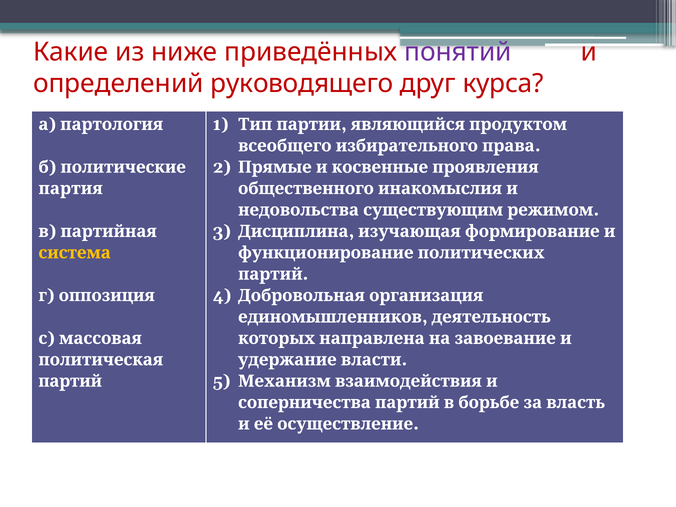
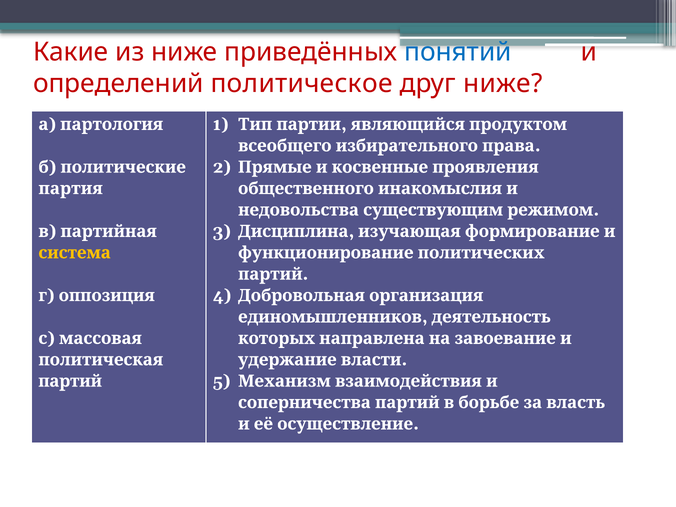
понятий colour: purple -> blue (458, 52)
руководящего: руководящего -> политическое (302, 83)
друг курса: курса -> ниже (503, 83)
